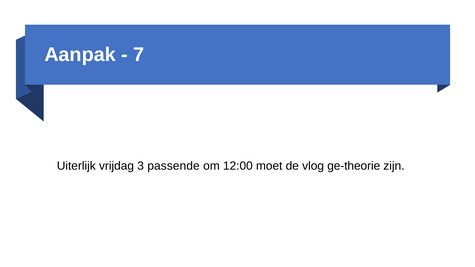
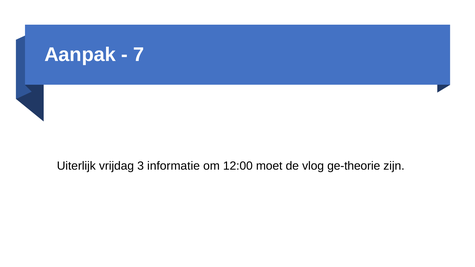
passende: passende -> informatie (174, 166)
